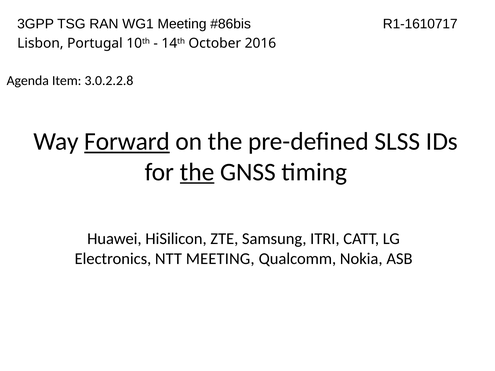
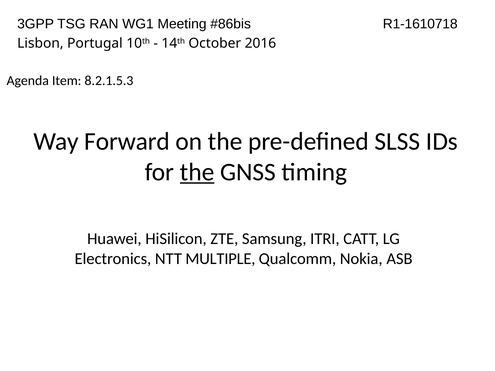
R1-1610717: R1-1610717 -> R1-1610718 (420, 24)
3.0.2.2.8: 3.0.2.2.8 -> 8.2.1.5.3 (109, 81)
Forward underline: present -> none (127, 142)
NTT MEETING: MEETING -> MULTIPLE (220, 259)
